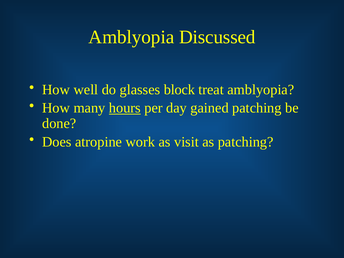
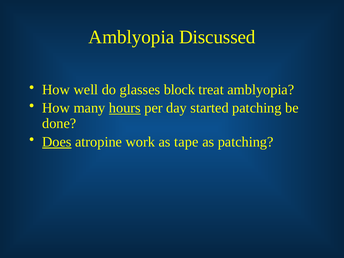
gained: gained -> started (210, 108)
Does underline: none -> present (57, 142)
visit: visit -> tape (186, 142)
